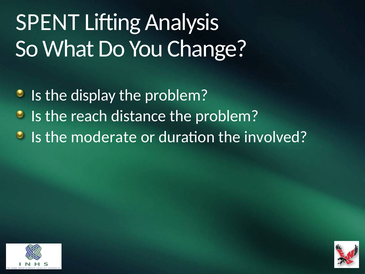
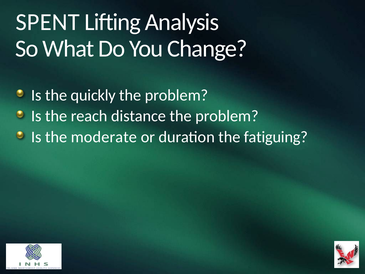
display: display -> quickly (93, 95)
involved: involved -> fatiguing (276, 137)
